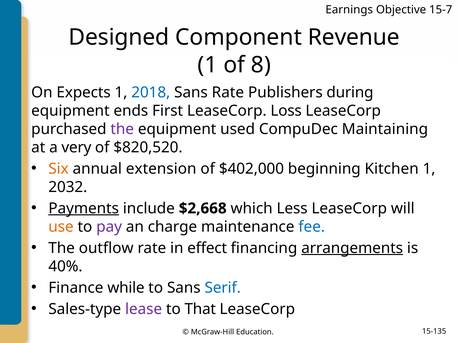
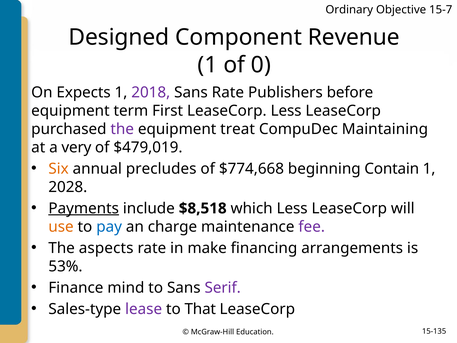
Earnings: Earnings -> Ordinary (349, 10)
8: 8 -> 0 (261, 65)
2018 colour: blue -> purple (151, 92)
during: during -> before (350, 92)
ends: ends -> term (131, 111)
LeaseCorp Loss: Loss -> Less (286, 111)
used: used -> treat (238, 129)
$820,520: $820,520 -> $479,019 (148, 147)
extension: extension -> precludes (161, 169)
$402,000: $402,000 -> $774,668 (251, 169)
Kitchen: Kitchen -> Contain (392, 169)
2032: 2032 -> 2028 (68, 187)
$2,668: $2,668 -> $8,518 (203, 208)
pay colour: purple -> blue (109, 227)
fee colour: blue -> purple (312, 227)
outflow: outflow -> aspects (106, 248)
effect: effect -> make (207, 248)
arrangements underline: present -> none (352, 248)
40%: 40% -> 53% (65, 266)
while: while -> mind (126, 287)
Serif colour: blue -> purple (223, 287)
